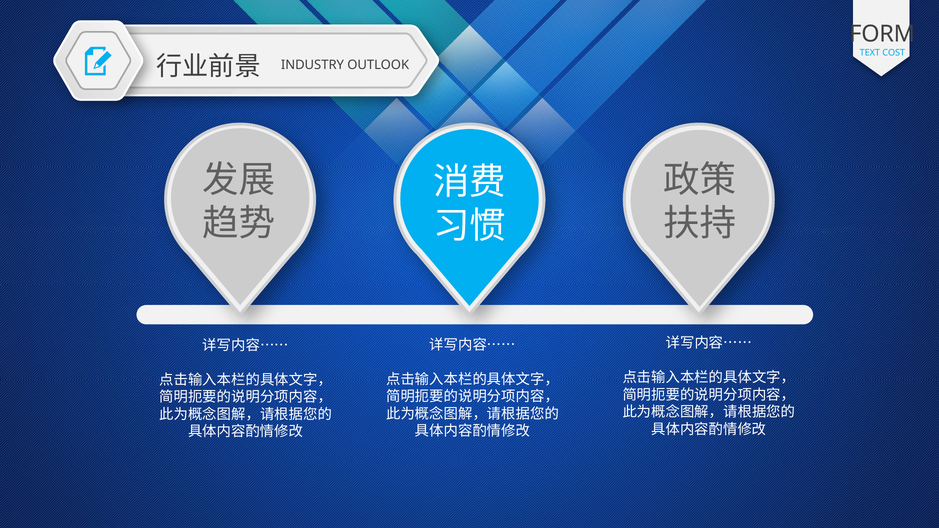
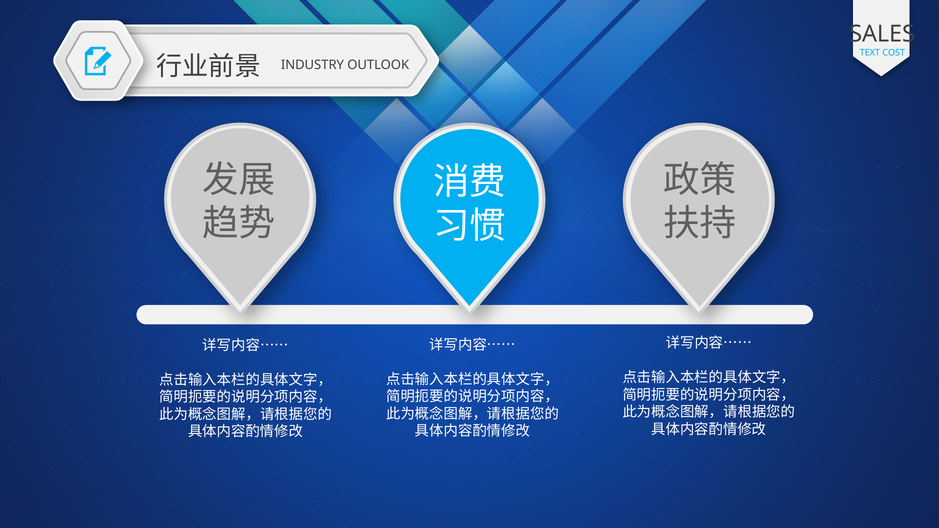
FORM: FORM -> SALES (882, 34)
